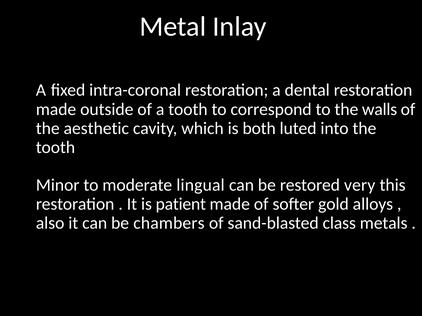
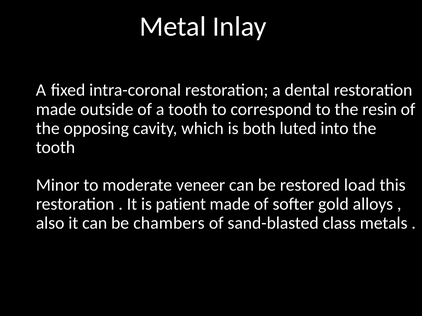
walls: walls -> resin (380, 110)
aesthetic: aesthetic -> opposing (96, 128)
lingual: lingual -> veneer (201, 185)
very: very -> load (360, 185)
